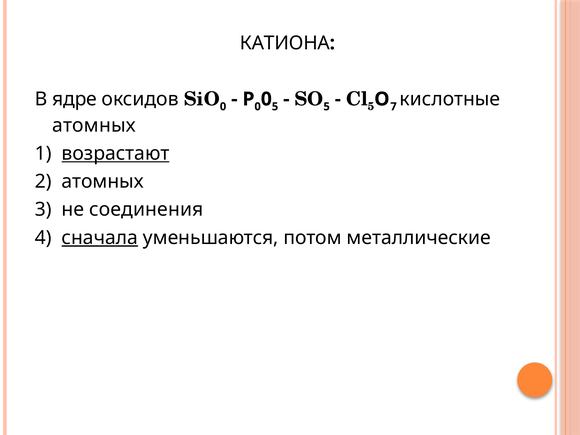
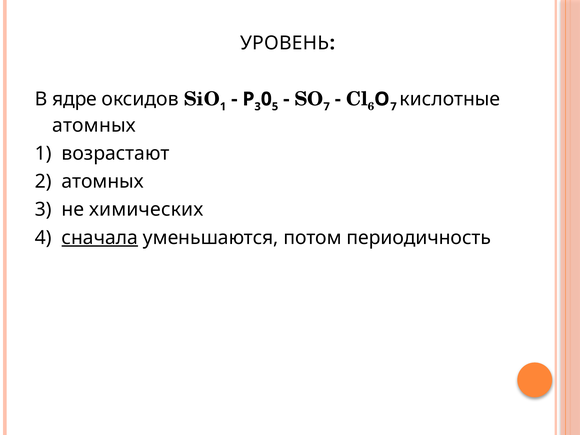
КАТИОНА: КАТИОНА -> УРОВЕНЬ (285, 43)
0: 0 -> 1 (223, 107)
0: 0 -> 3 (258, 107)
5: 5 -> 7 (327, 107)
5: 5 -> 6 (371, 107)
возрастают underline: present -> none (116, 154)
соединения: соединения -> химических (146, 210)
металлические: металлические -> периодичность (419, 238)
